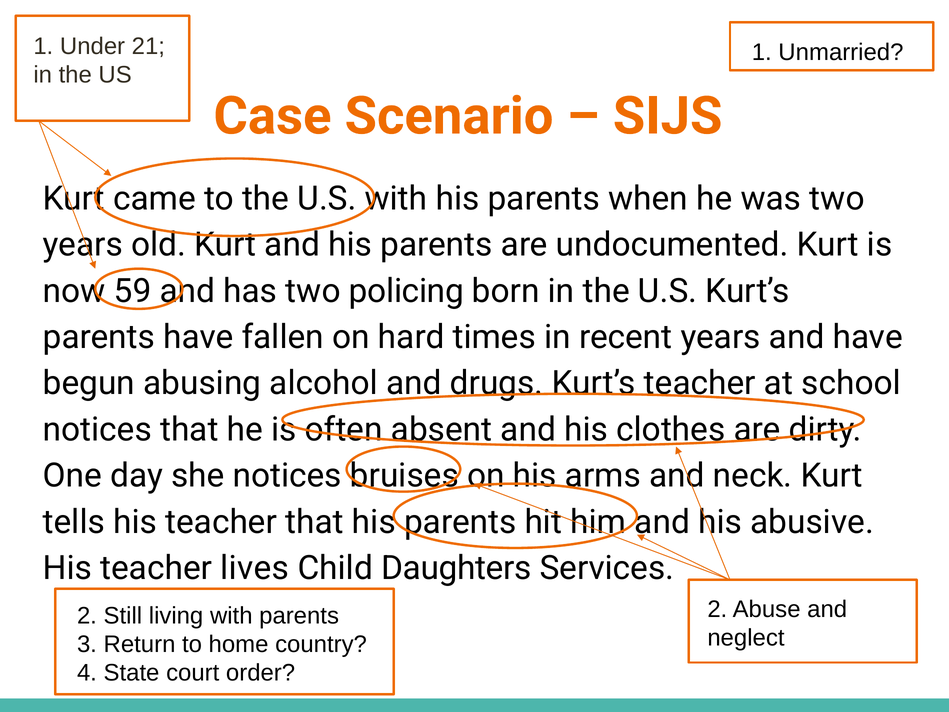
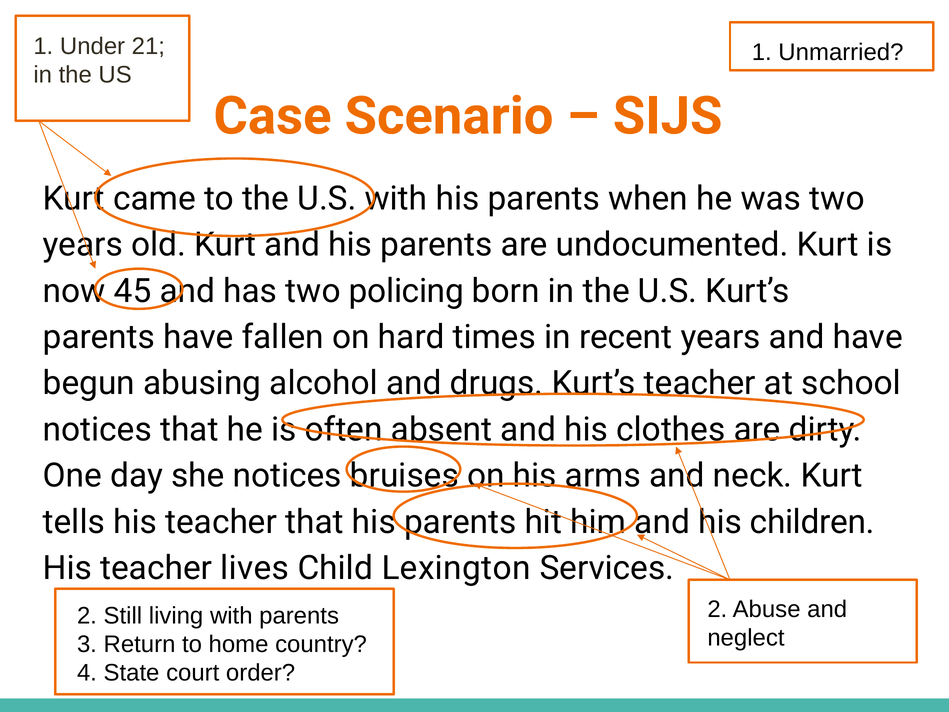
59: 59 -> 45 (133, 291)
abusive: abusive -> children (812, 522)
Daughters: Daughters -> Lexington (456, 568)
